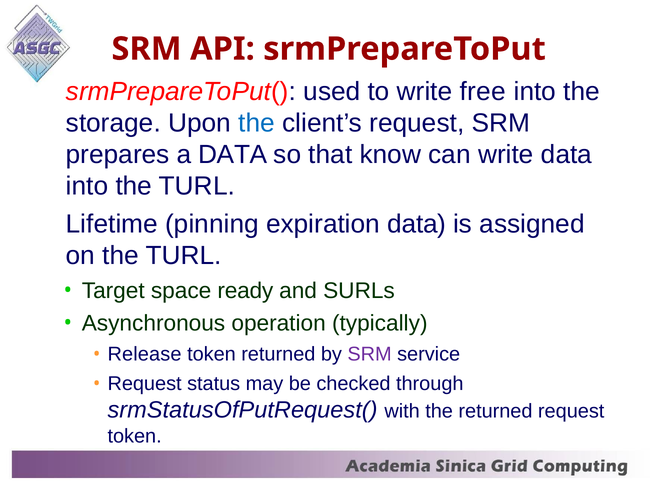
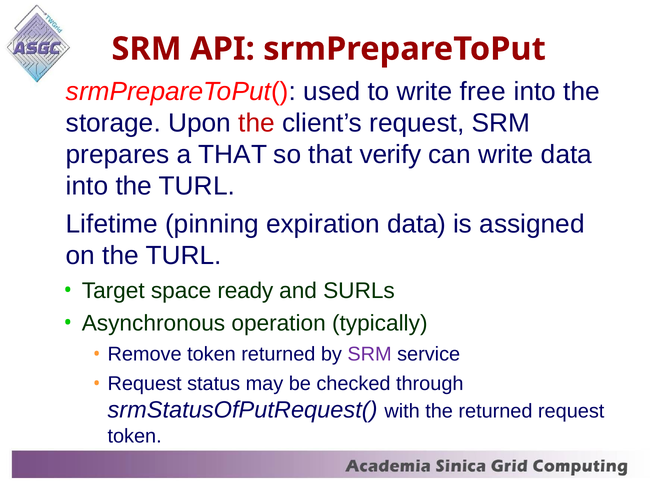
the colour: blue -> red (257, 123)
a DATA: DATA -> THAT (233, 155)
know: know -> verify (390, 155)
Release: Release -> Remove (145, 355)
